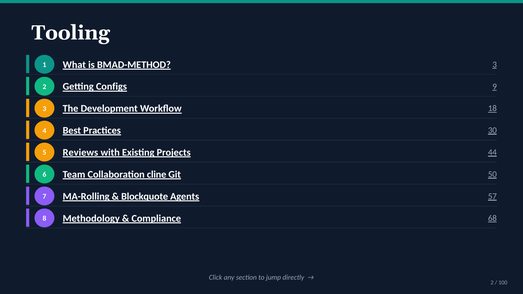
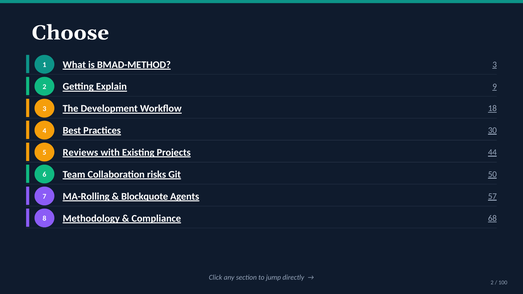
Tooling: Tooling -> Choose (70, 33)
Configs: Configs -> Explain (111, 87)
cline: cline -> risks (157, 175)
